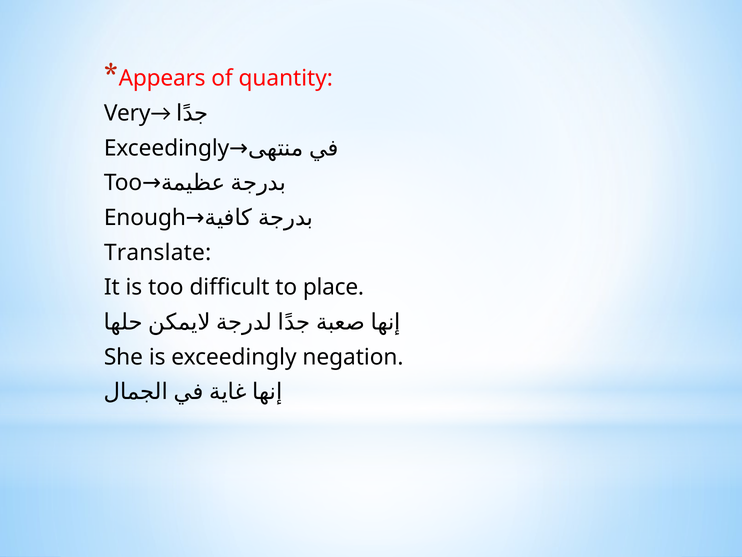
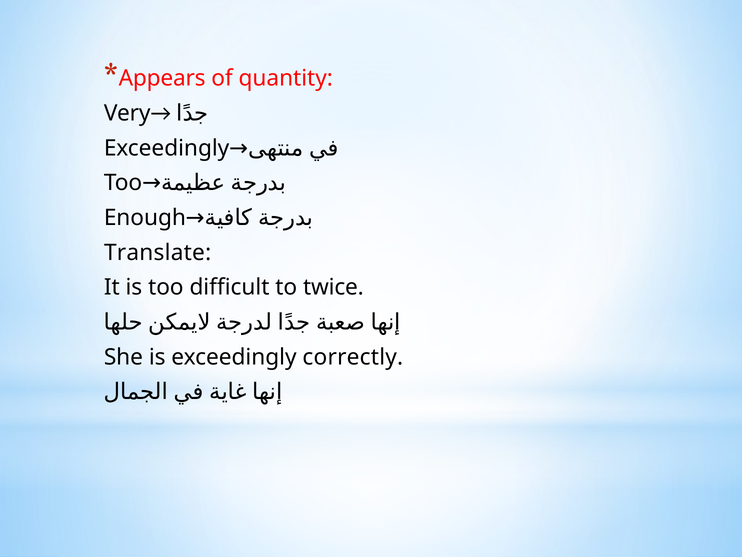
place: place -> twice (333, 287)
negation: negation -> correctly (353, 357)
